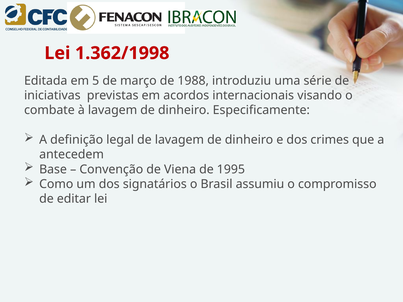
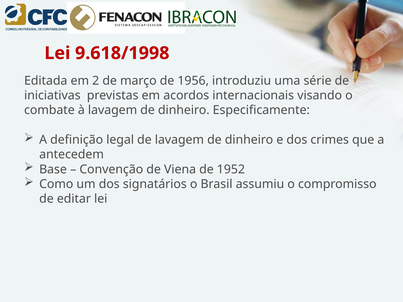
1.362/1998: 1.362/1998 -> 9.618/1998 (122, 53)
5: 5 -> 2 (96, 81)
1988: 1988 -> 1956 (193, 81)
1995: 1995 -> 1952 (231, 169)
